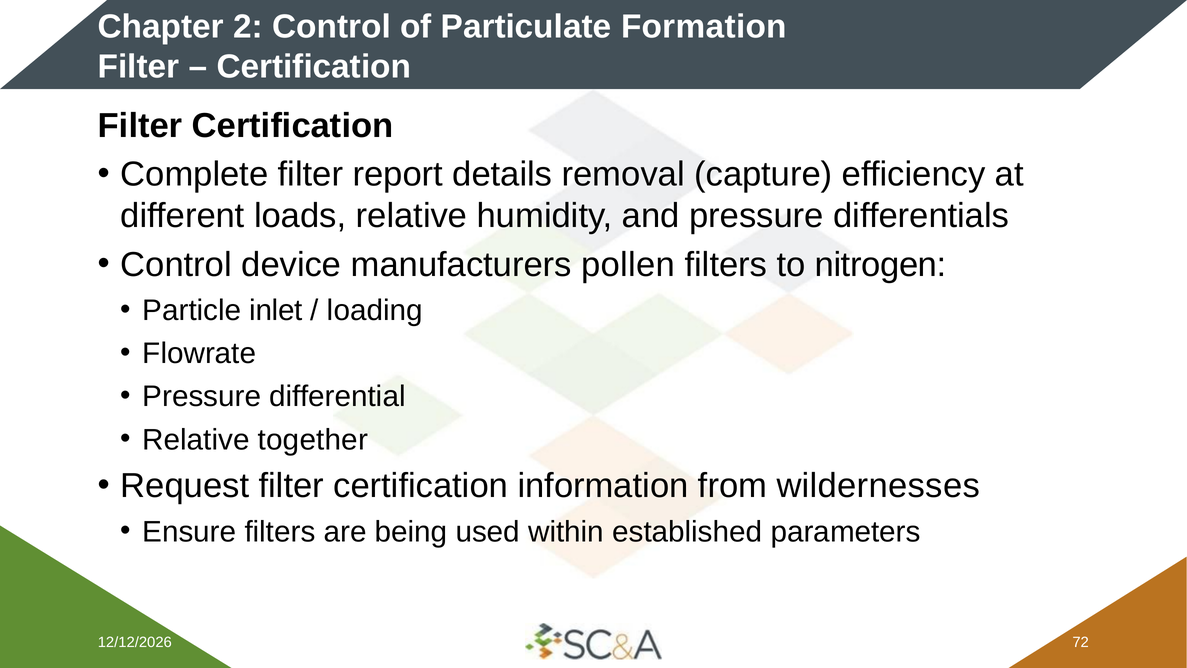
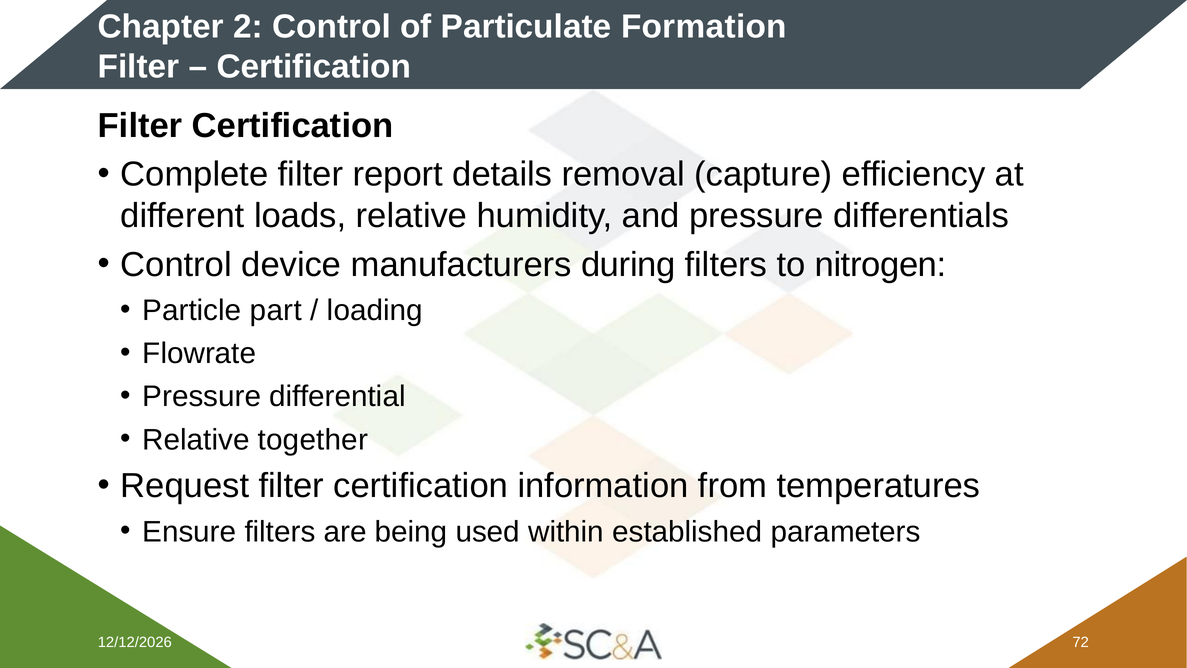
pollen: pollen -> during (628, 265)
inlet: inlet -> part (276, 310)
wildernesses: wildernesses -> temperatures (878, 486)
